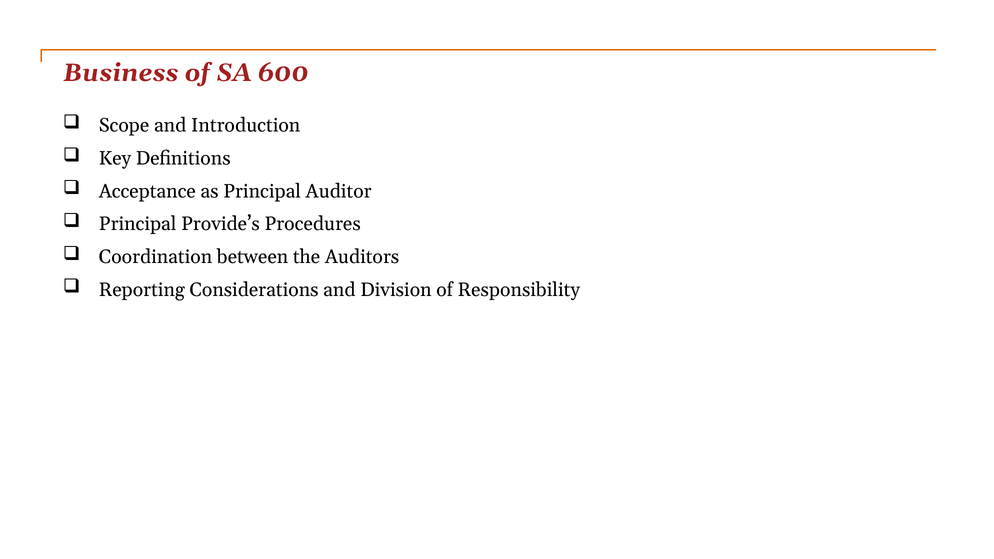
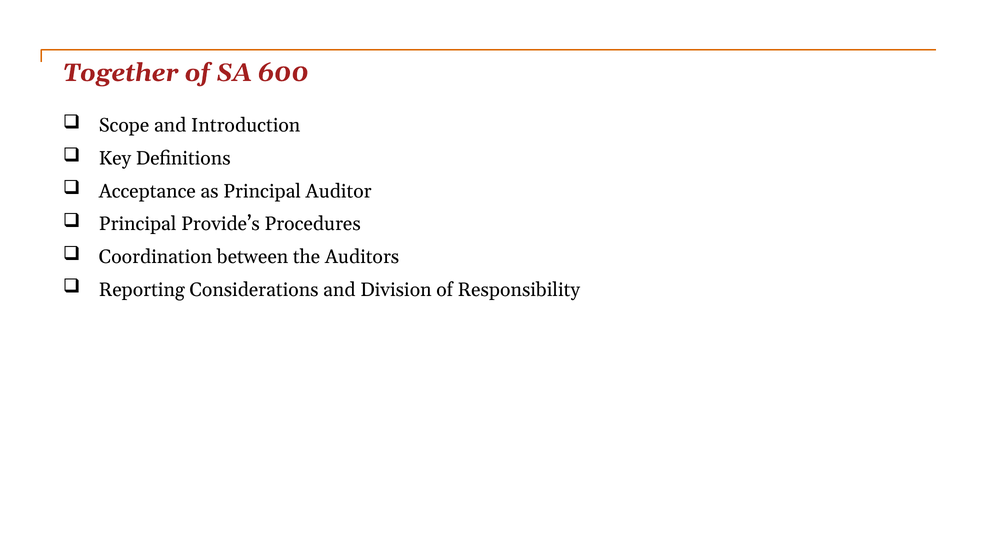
Business: Business -> Together (121, 73)
